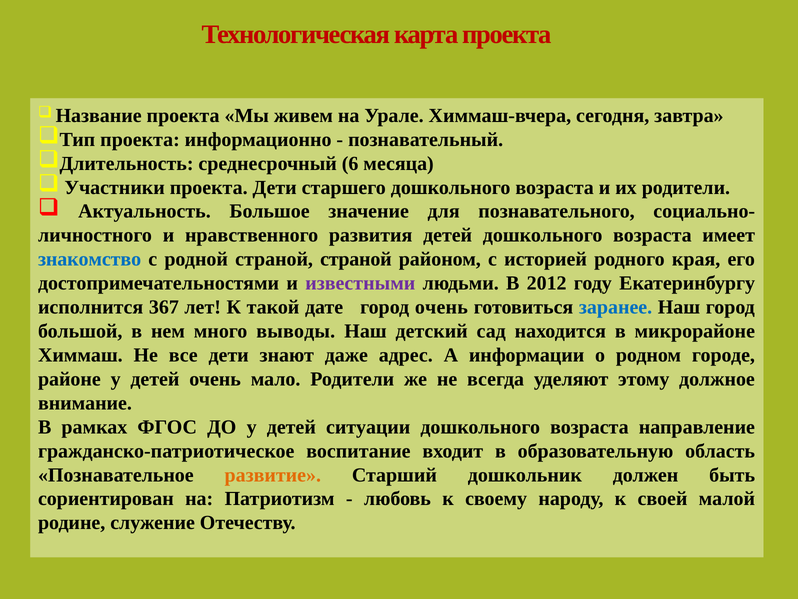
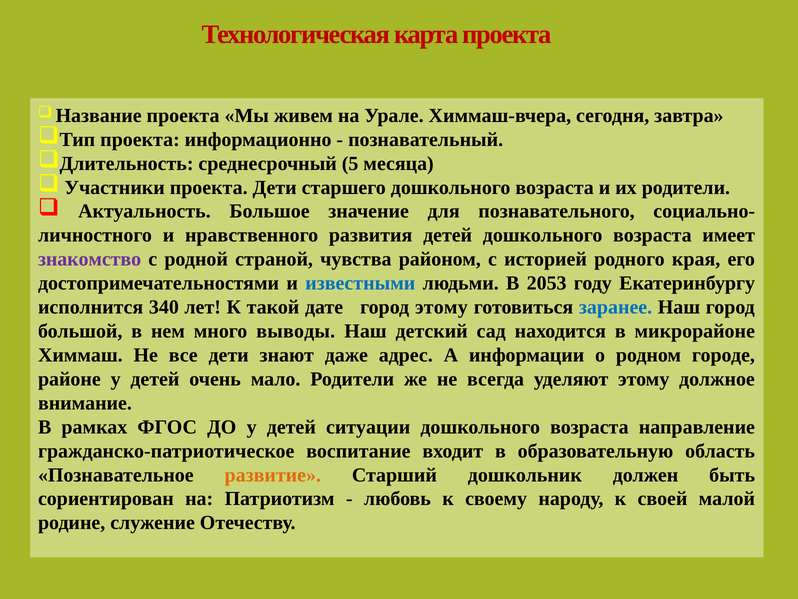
6: 6 -> 5 (350, 163)
знакомство colour: blue -> purple (90, 259)
страной страной: страной -> чувства (356, 259)
известными colour: purple -> blue (360, 283)
2012: 2012 -> 2053 (547, 283)
367: 367 -> 340 (164, 307)
город очень: очень -> этому (441, 307)
